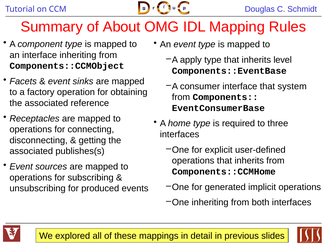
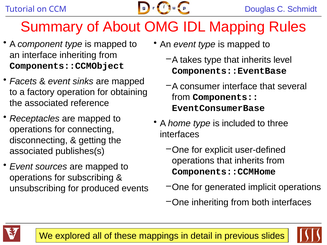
apply: apply -> takes (191, 60)
system: system -> several (292, 86)
required: required -> included (239, 124)
